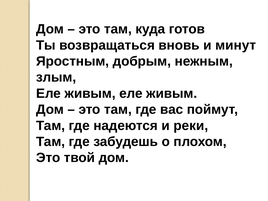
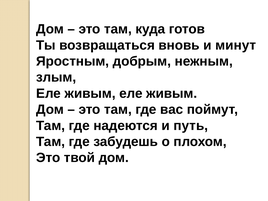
реки: реки -> путь (191, 126)
